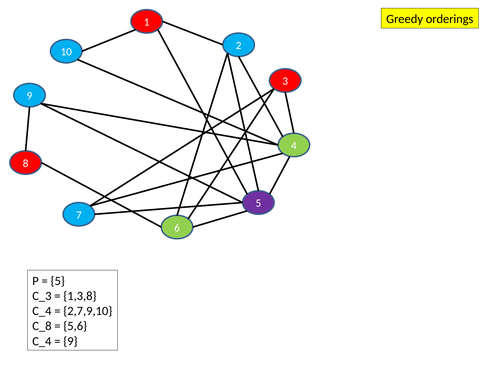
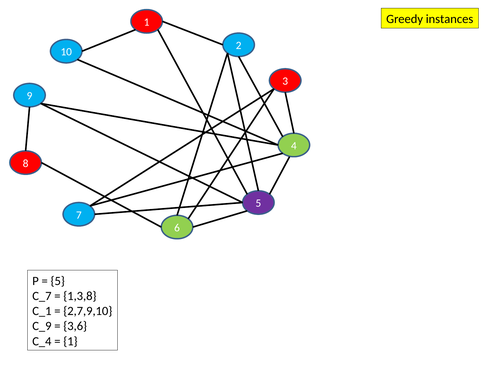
orderings: orderings -> instances (450, 19)
C_3: C_3 -> C_7 (42, 296)
C_4: C_4 -> C_1 (42, 311)
C_8: C_8 -> C_9 (42, 326)
5,6: 5,6 -> 3,6 (75, 326)
9: 9 -> 1 (70, 341)
